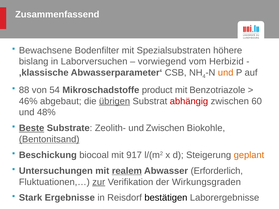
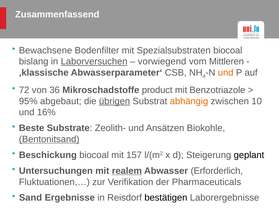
Spezialsubstraten höhere: höhere -> biocoal (228, 50)
Laborversuchen underline: none -> present (94, 62)
Herbizid: Herbizid -> Mittleren (226, 62)
88: 88 -> 72 (24, 90)
54: 54 -> 36 (55, 90)
46%: 46% -> 95% (28, 101)
abhängig colour: red -> orange (189, 101)
60: 60 -> 10 (257, 101)
48%: 48% -> 16% (46, 112)
Beste underline: present -> none (32, 128)
und Zwischen: Zwischen -> Ansätzen (165, 128)
917: 917 -> 157 (134, 155)
geplant colour: orange -> black (249, 155)
zur underline: present -> none (99, 182)
Wirkungsgraden: Wirkungsgraden -> Pharmaceuticals (206, 182)
Stark: Stark -> Sand (31, 198)
